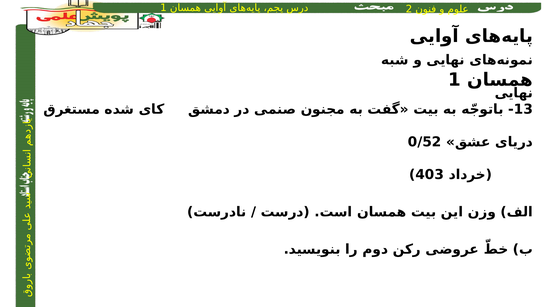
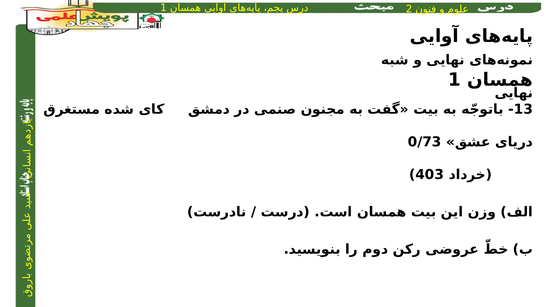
0/52: 0/52 -> 0/73 (425, 142)
